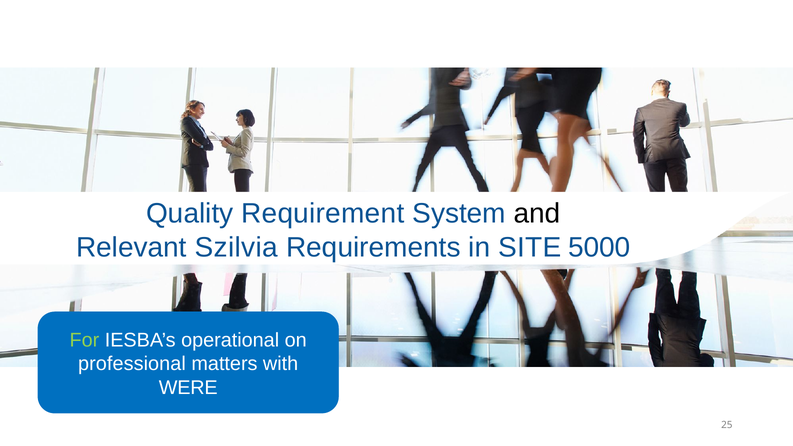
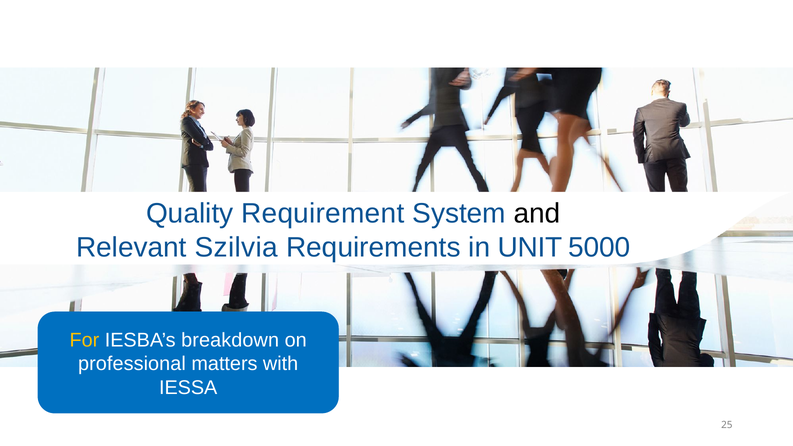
SITE: SITE -> UNIT (530, 247)
For colour: light green -> yellow (84, 340)
operational: operational -> breakdown (230, 340)
WERE: WERE -> IESSA (188, 388)
